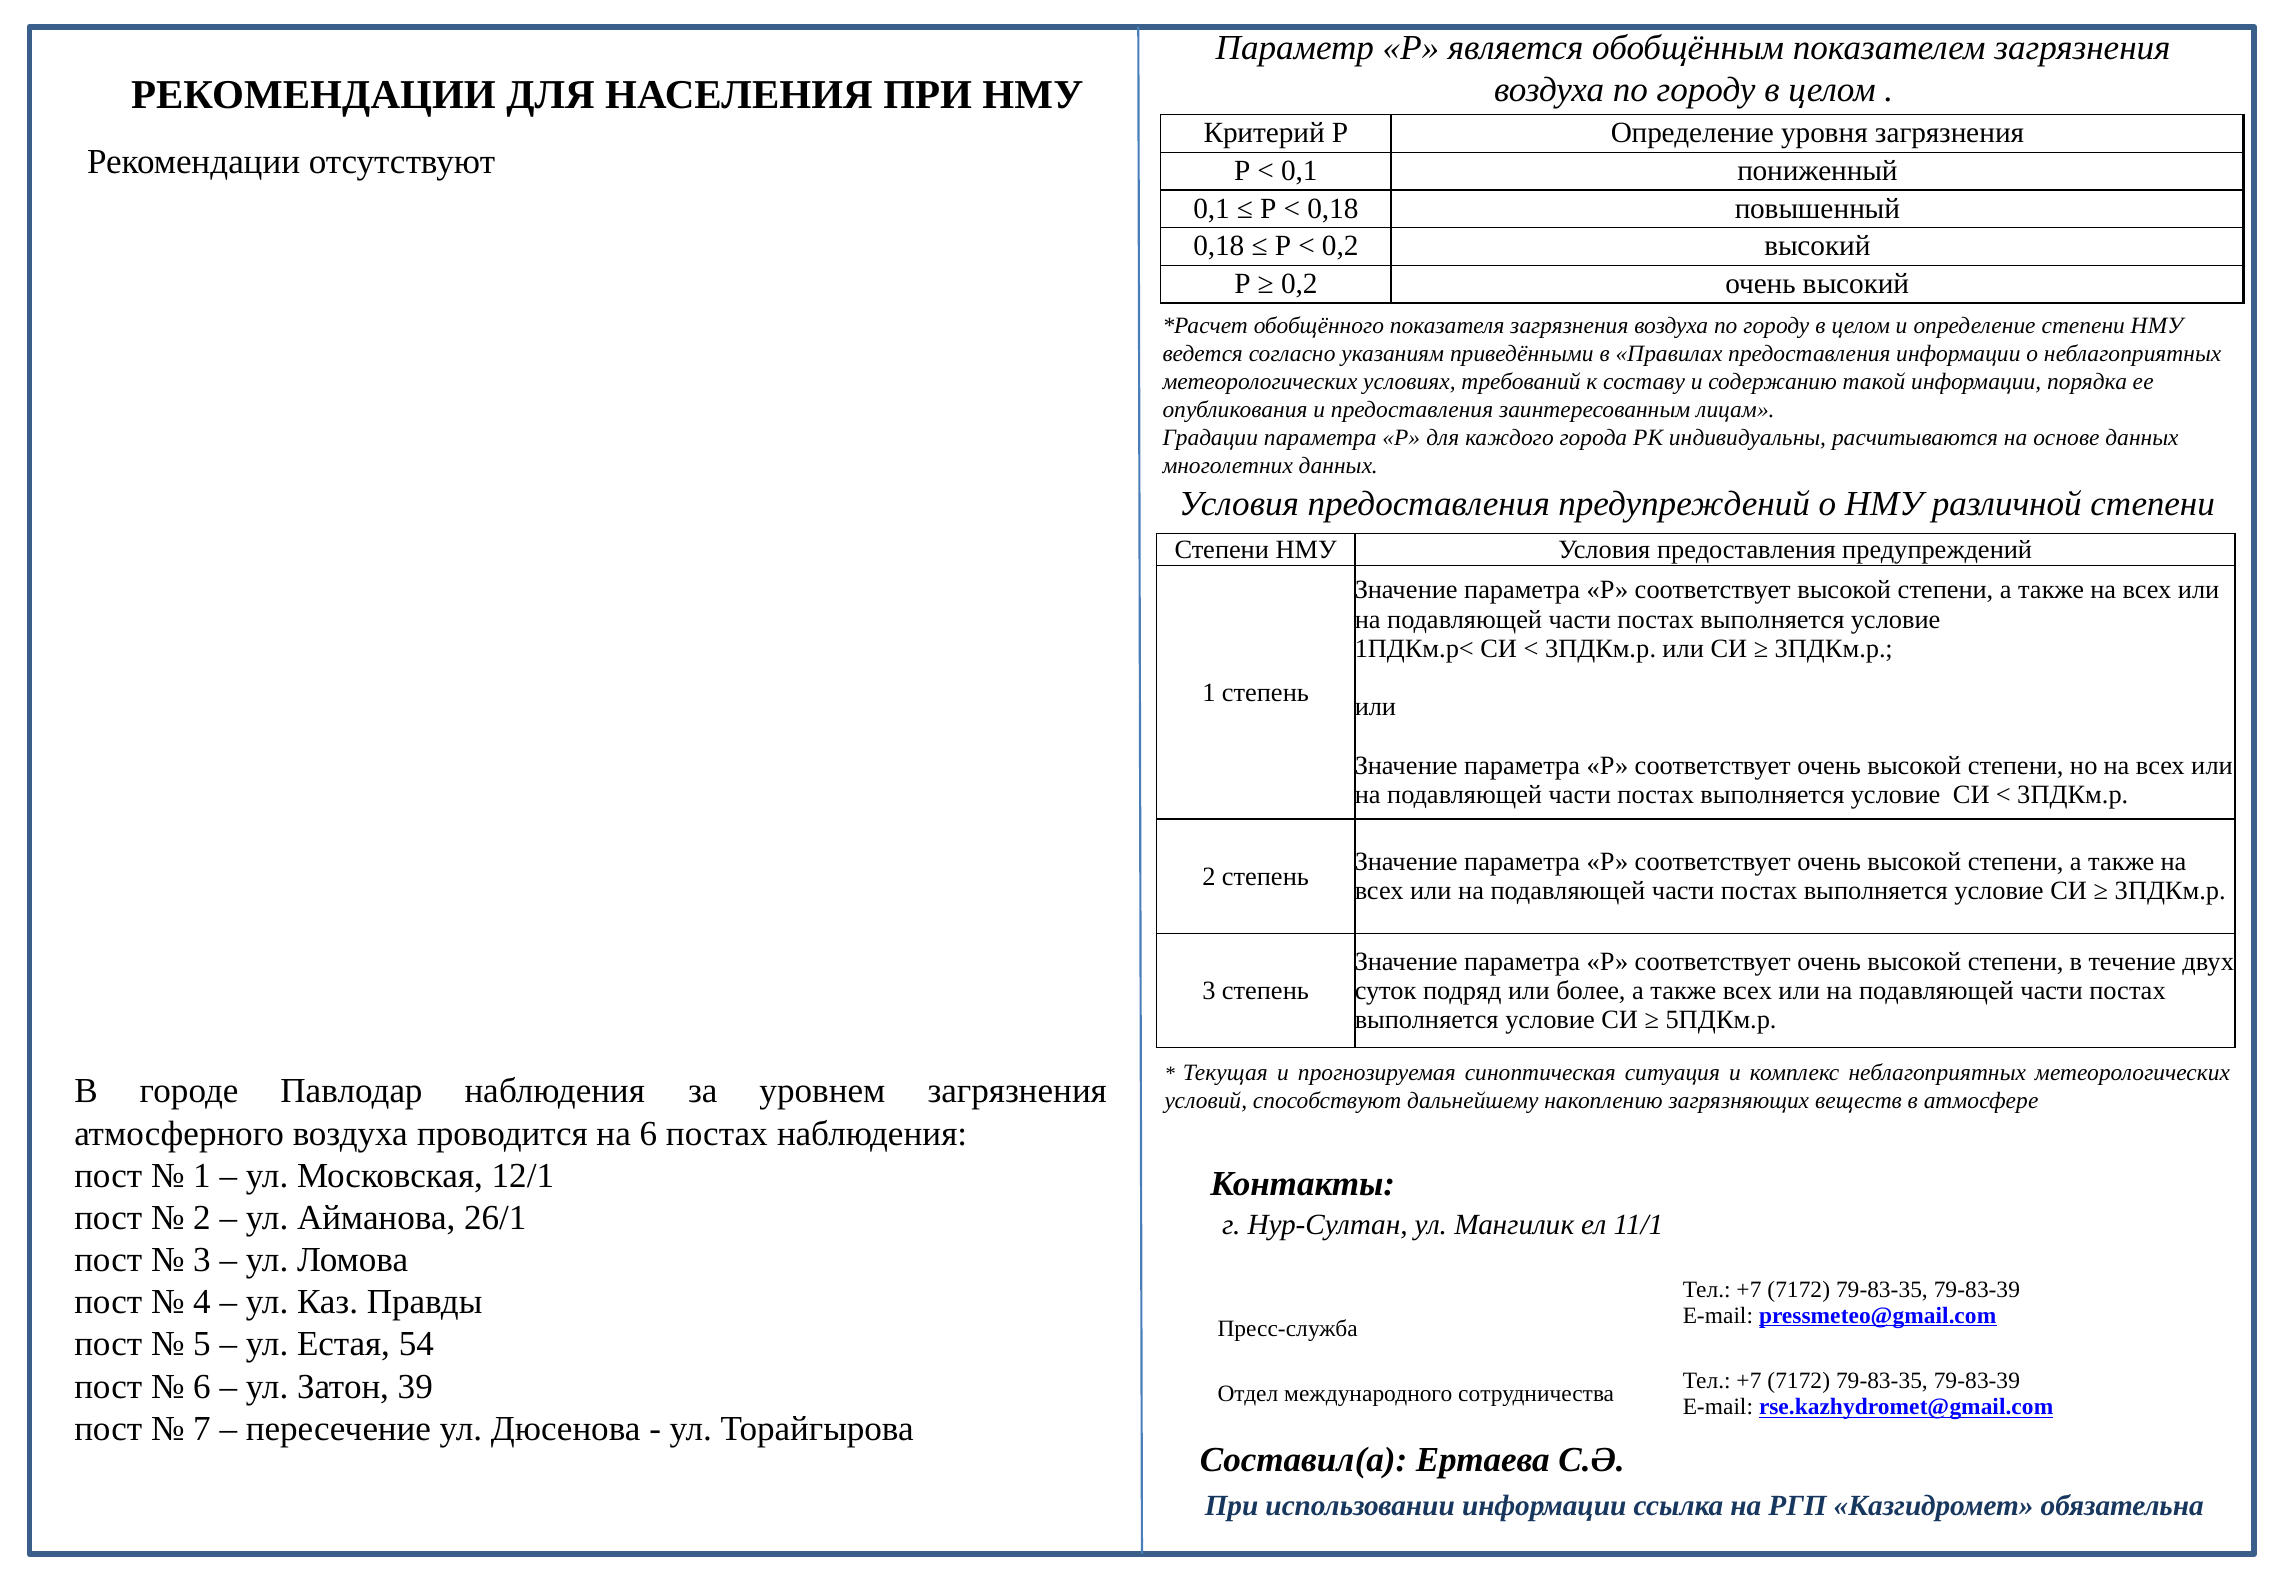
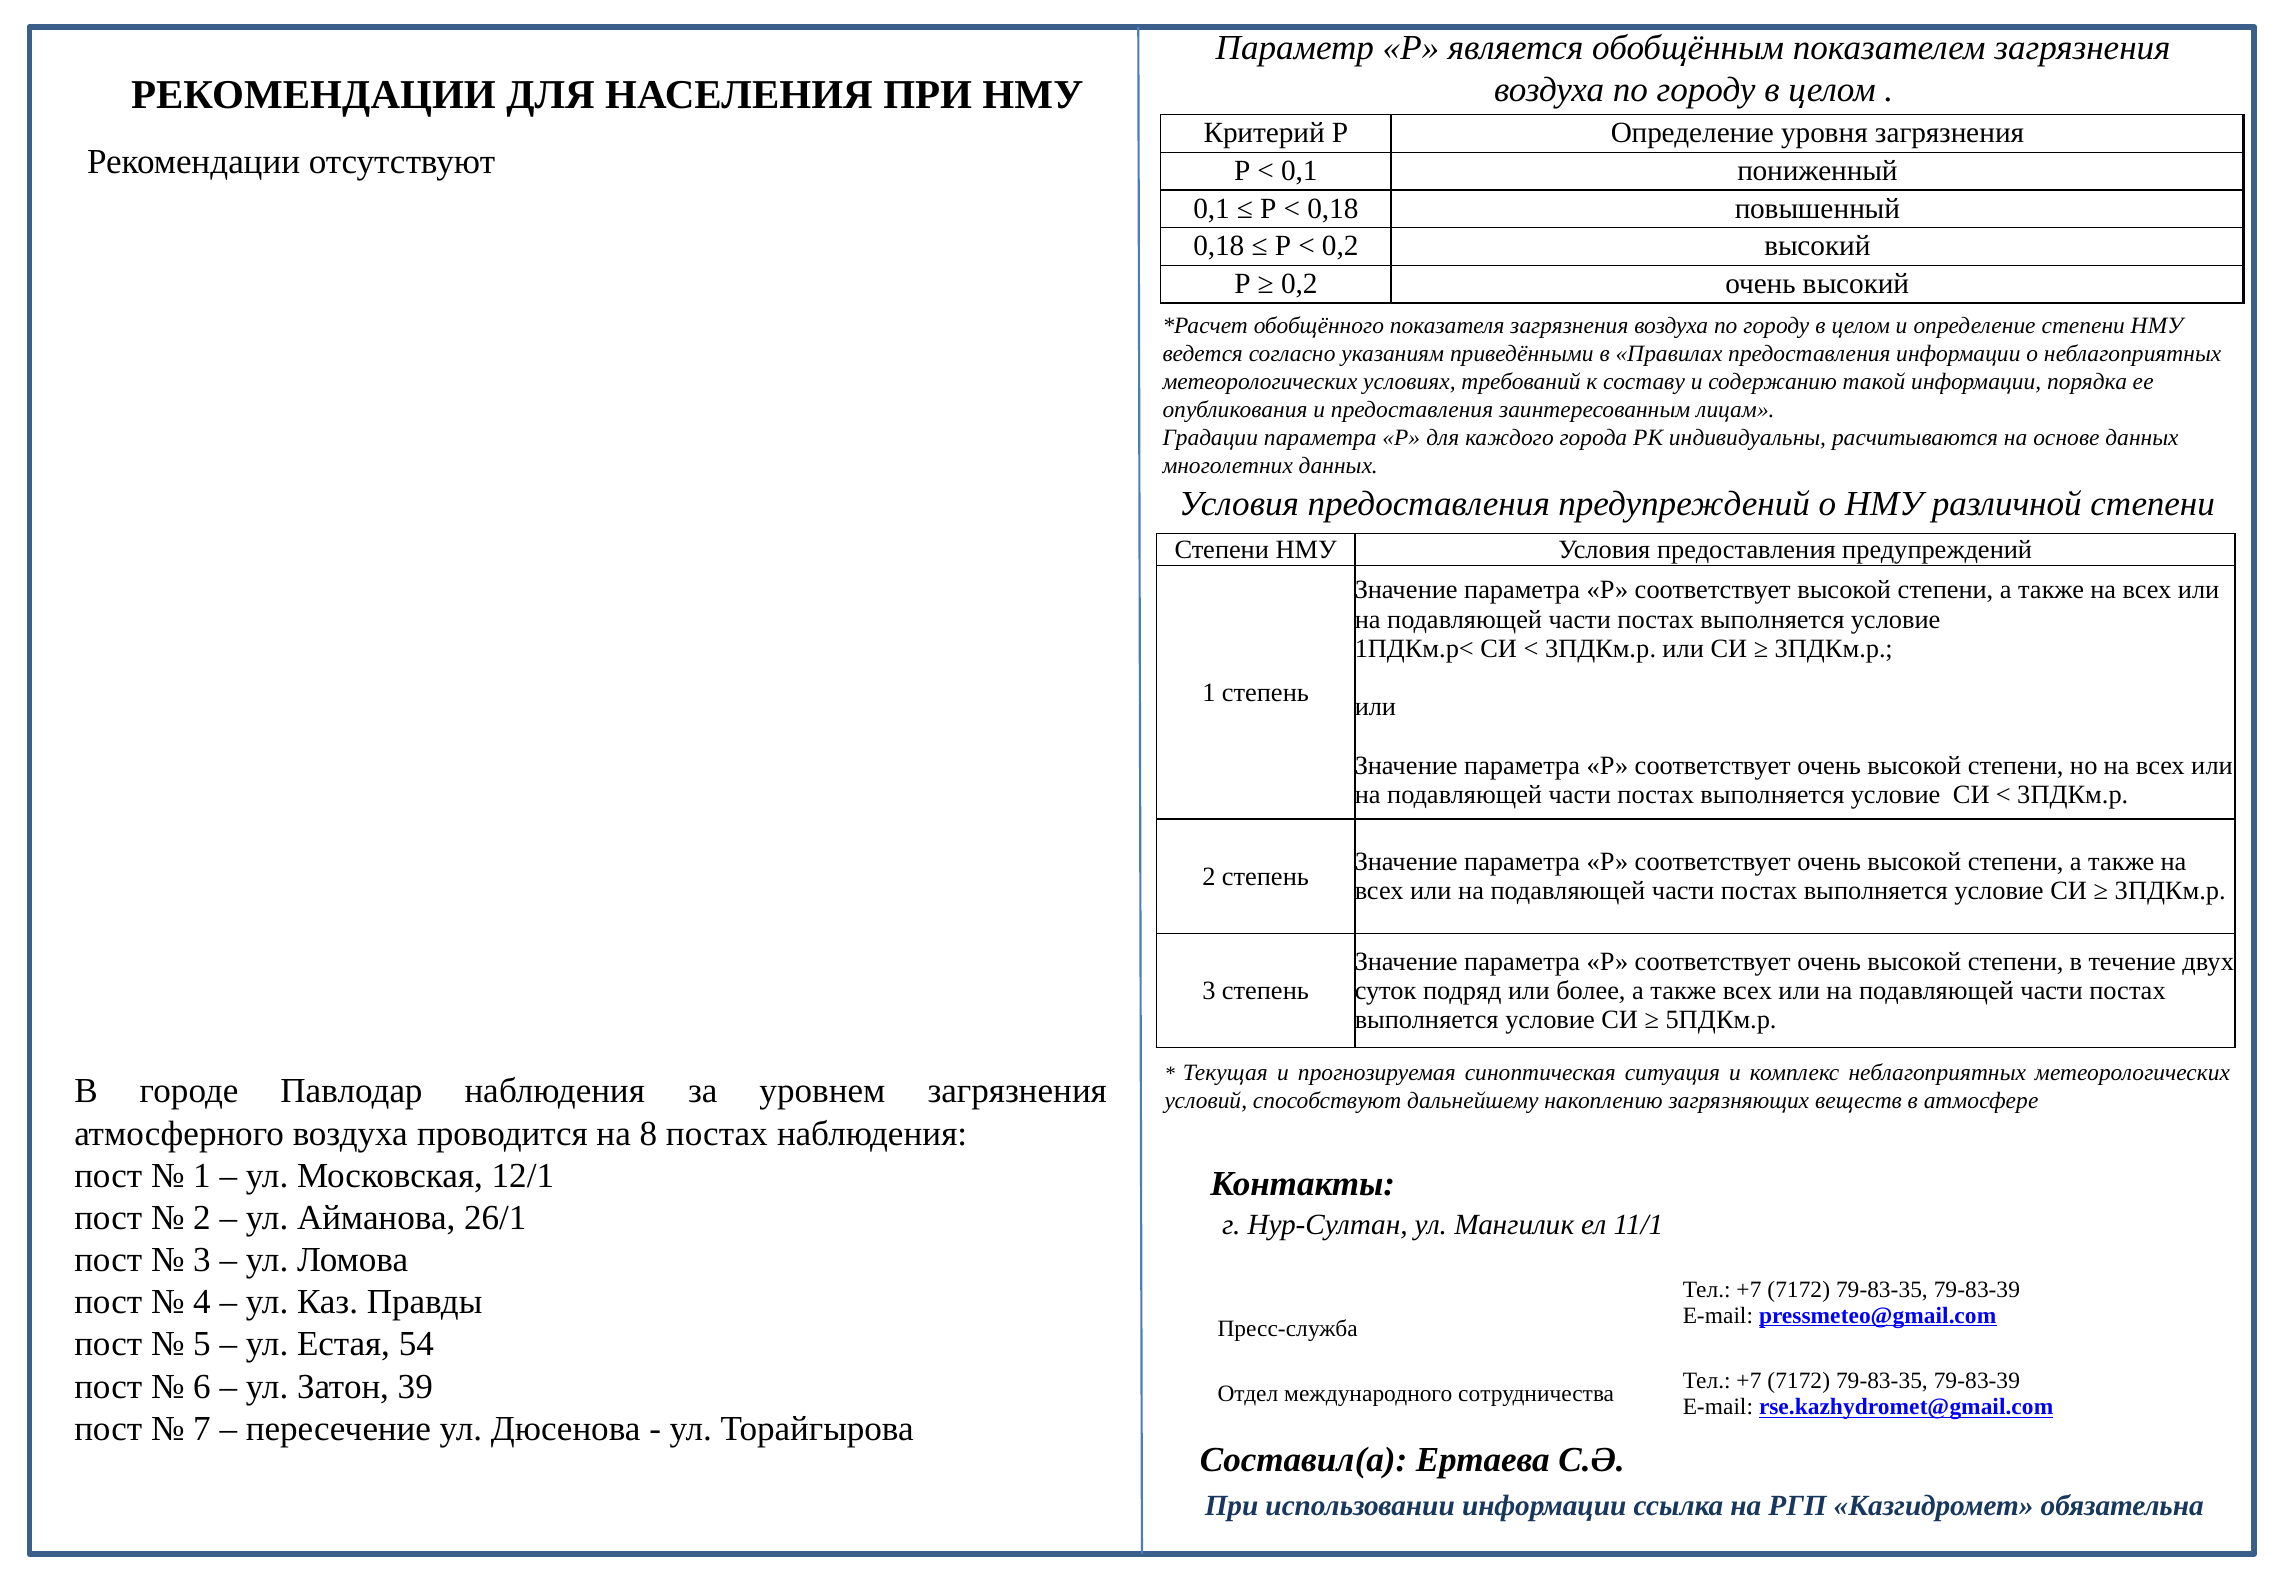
на 6: 6 -> 8 (648, 1134)
